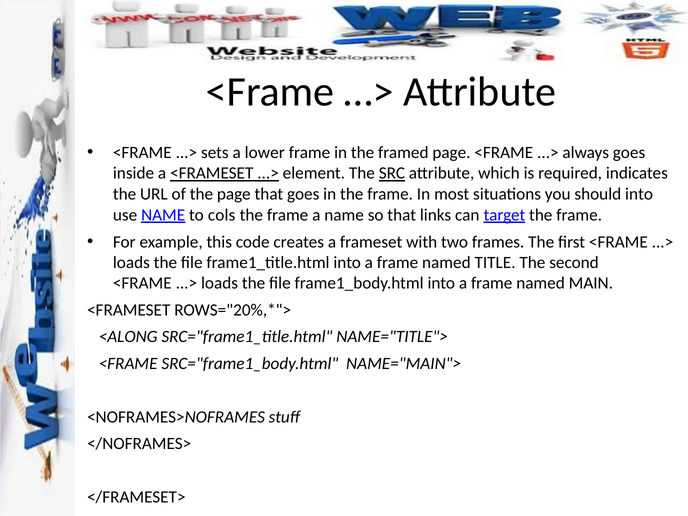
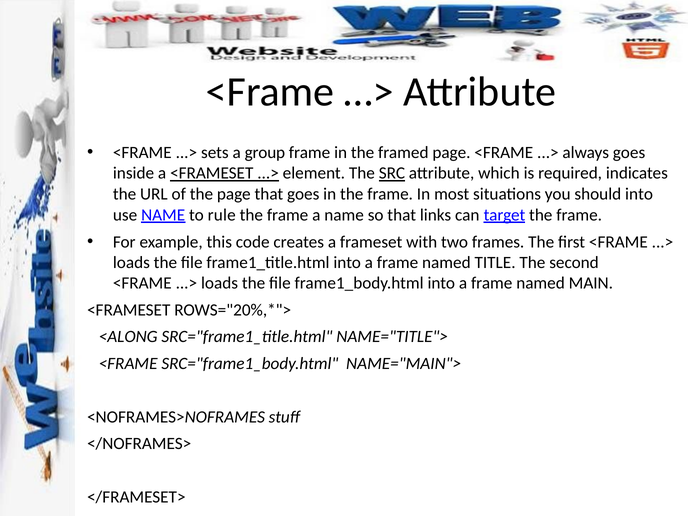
lower: lower -> group (265, 153)
cols: cols -> rule (222, 215)
